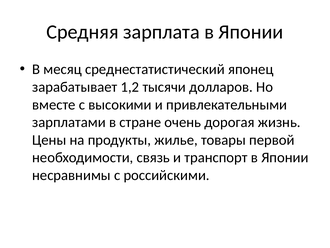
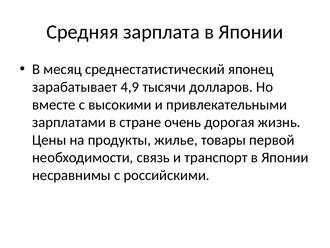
1,2: 1,2 -> 4,9 (130, 87)
